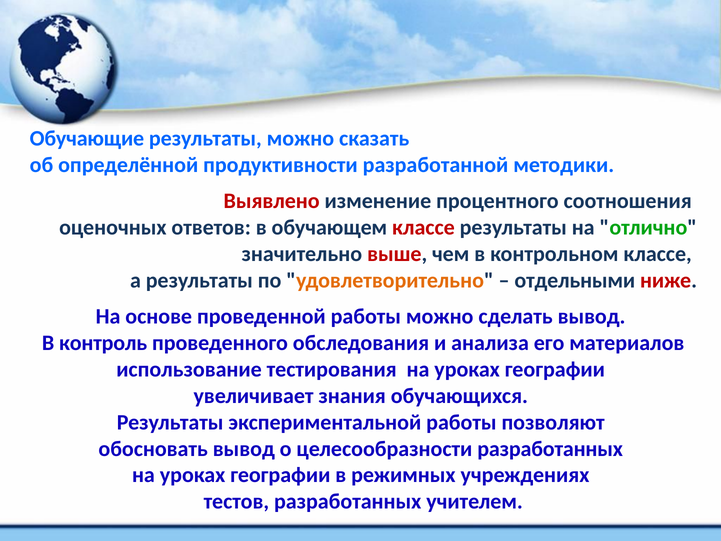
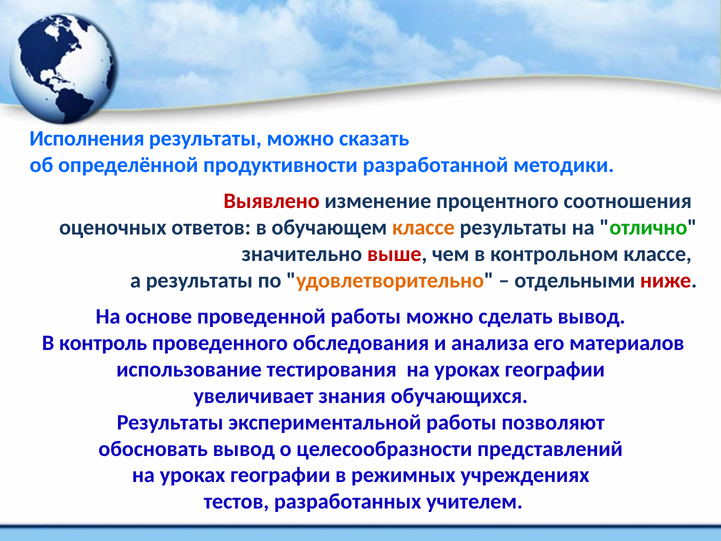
Обучающие: Обучающие -> Исполнения (87, 139)
классе colour: red -> orange (423, 228)
целесообразности разработанных: разработанных -> представлений (550, 449)
